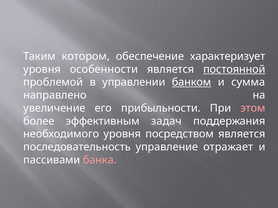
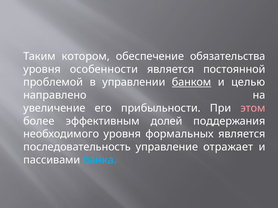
характеризует: характеризует -> обязательства (228, 56)
постоянной underline: present -> none (234, 69)
сумма: сумма -> целью (248, 82)
задач: задач -> долей (167, 121)
посредством: посредством -> формальных (180, 134)
банка colour: pink -> light blue (100, 160)
